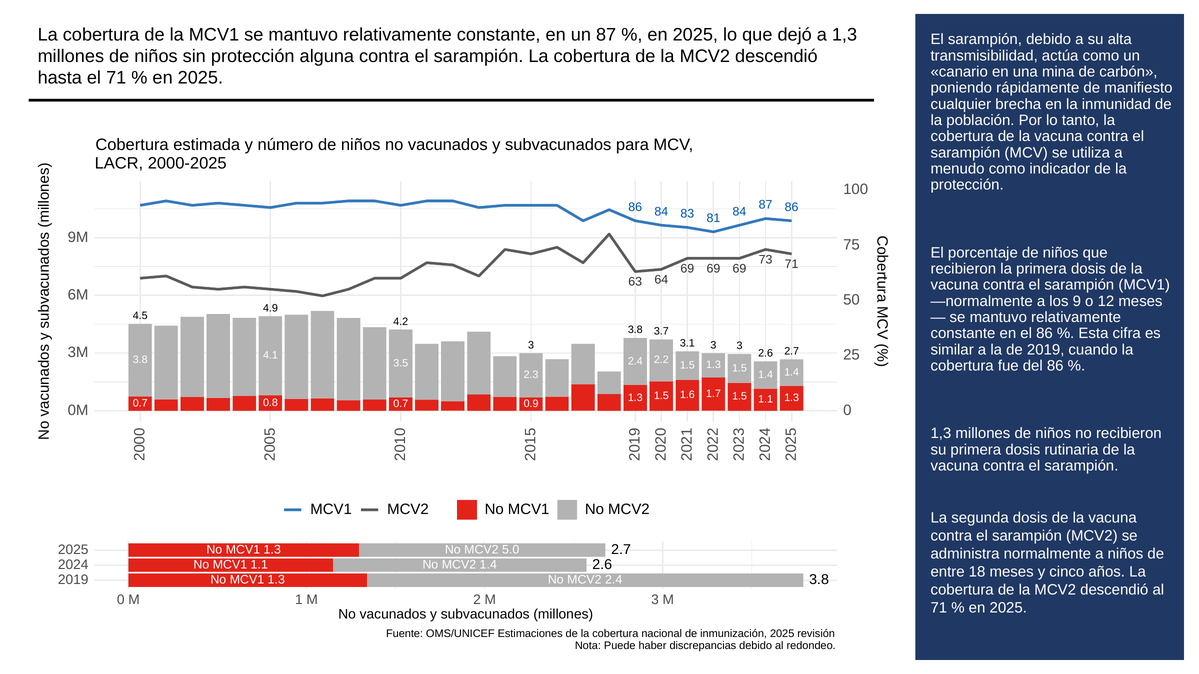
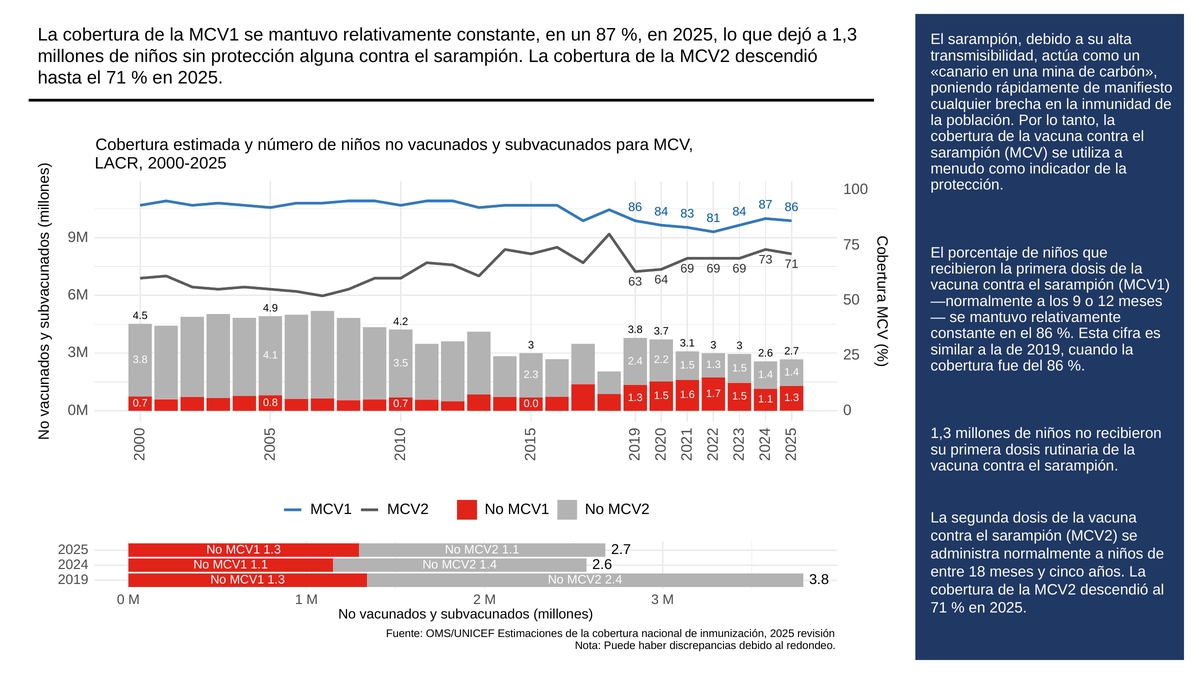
0.9: 0.9 -> 0.0 (531, 404)
MCV2 5.0: 5.0 -> 1.1 (511, 550)
